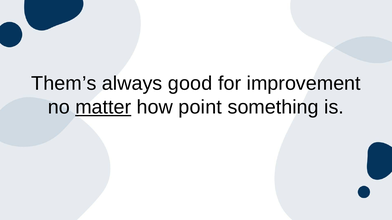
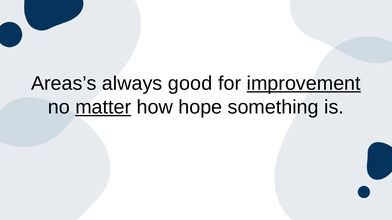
Them’s: Them’s -> Areas’s (64, 84)
improvement underline: none -> present (304, 84)
point: point -> hope (200, 107)
